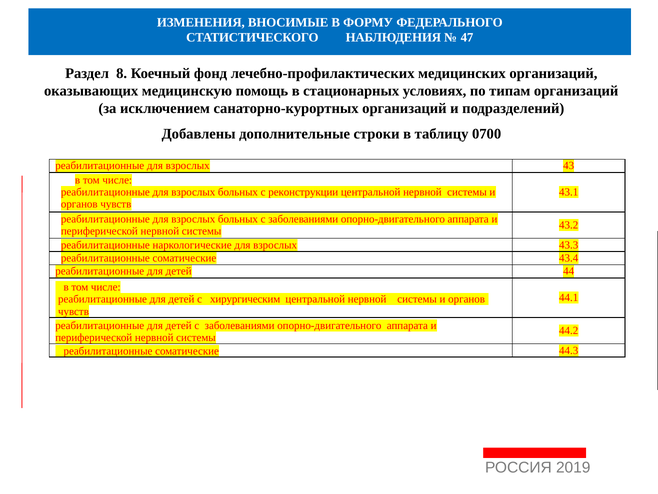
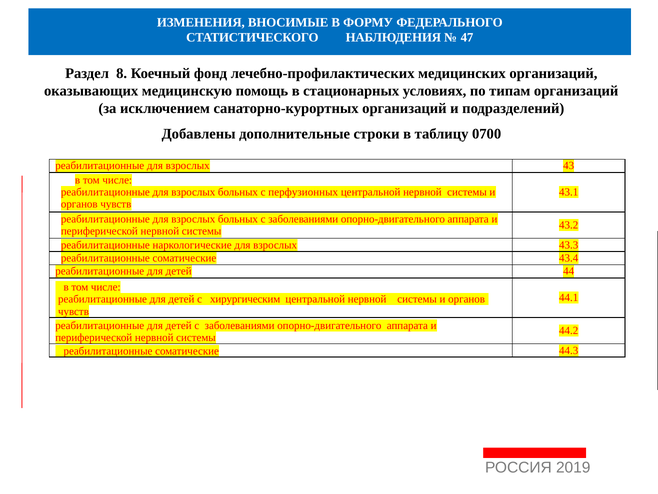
реконструкции: реконструкции -> перфузионных (303, 192)
